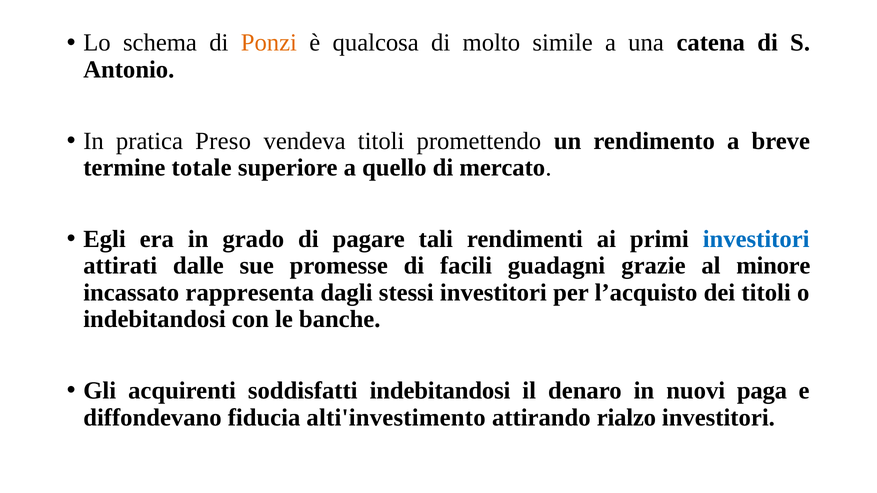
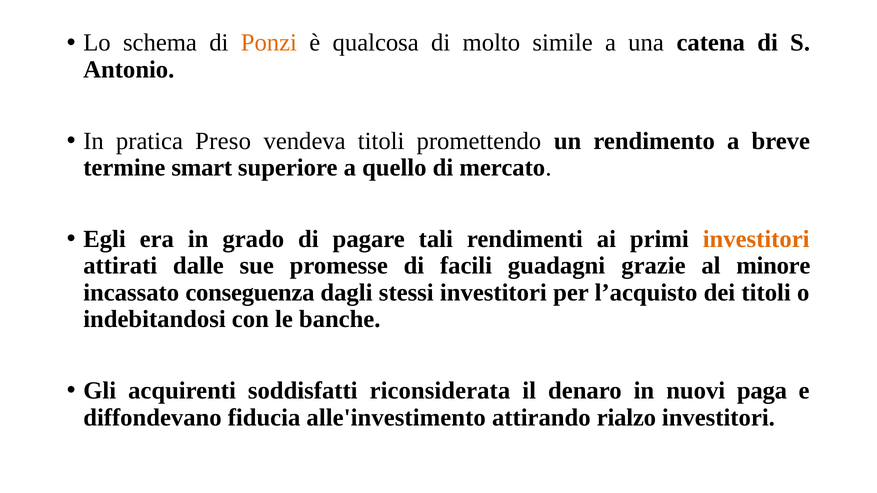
totale: totale -> smart (202, 168)
investitori colour: blue -> orange (756, 239)
rappresenta: rappresenta -> conseguenza (250, 293)
soddisfatti indebitandosi: indebitandosi -> riconsiderata (440, 391)
alti'investimento: alti'investimento -> alle'investimento (396, 418)
